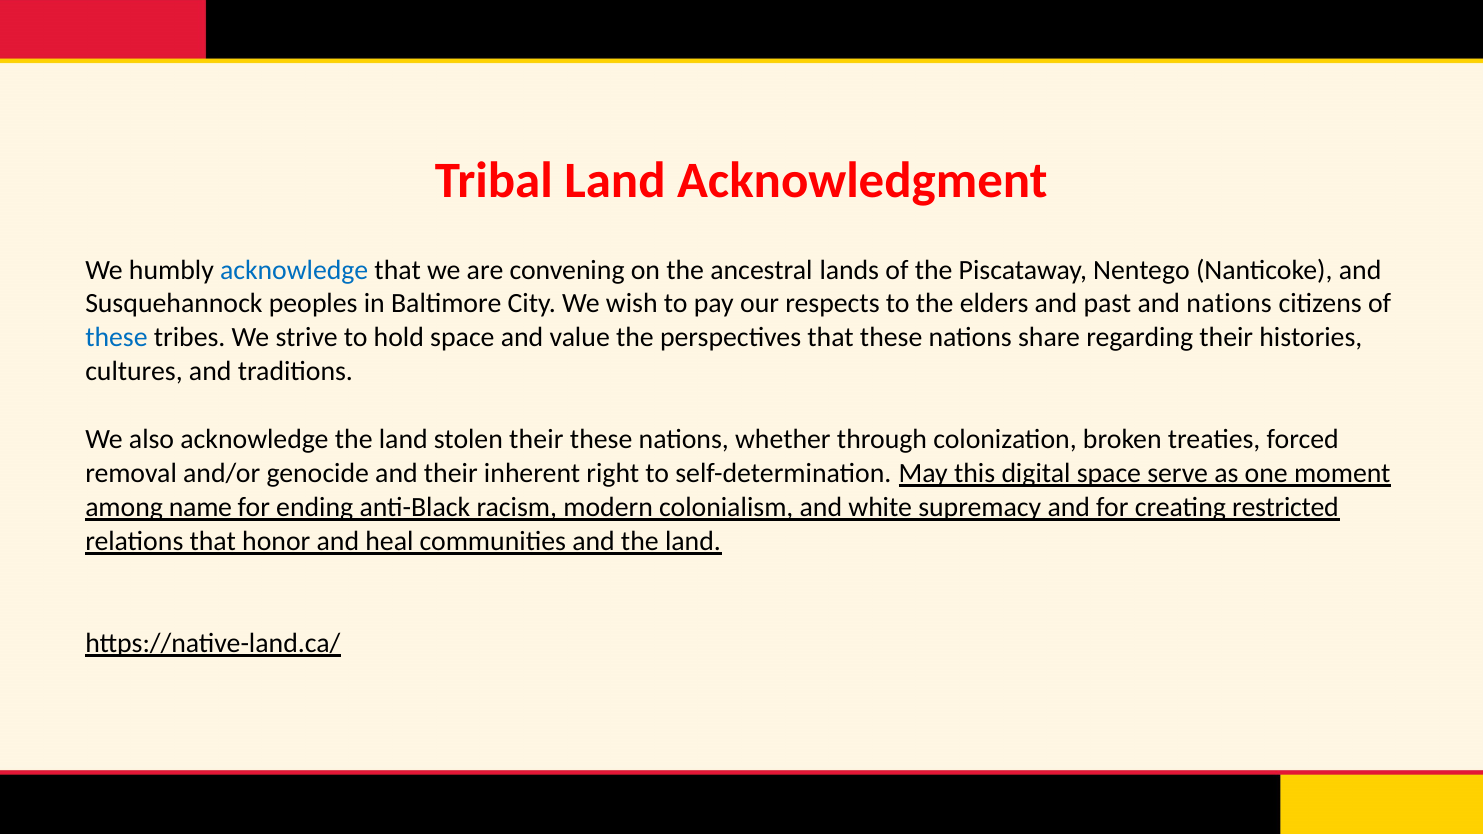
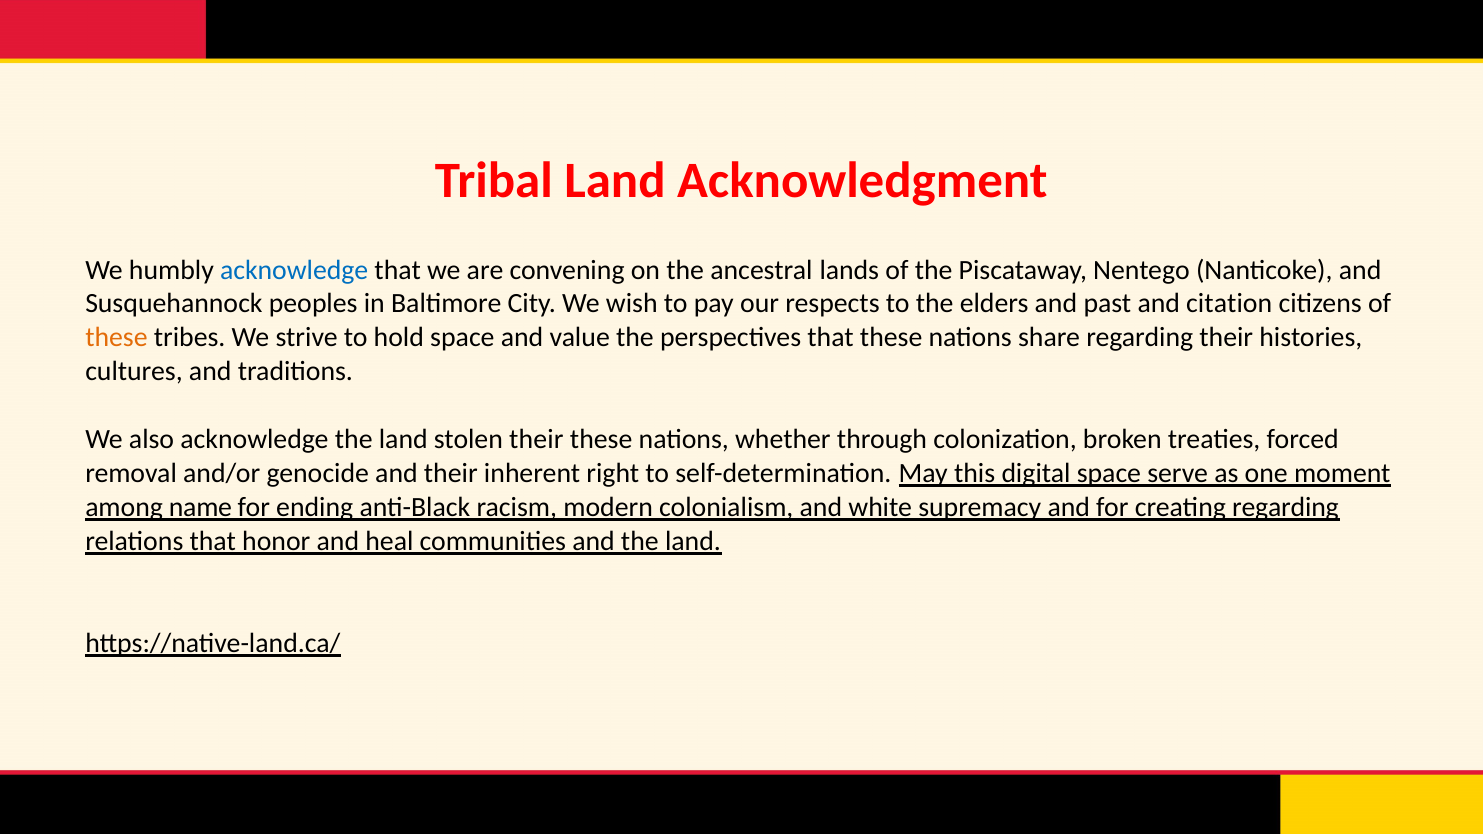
and nations: nations -> citation (1229, 304)
these colour: blue -> orange (116, 338)
creating restricted: restricted -> regarding (1285, 507)
